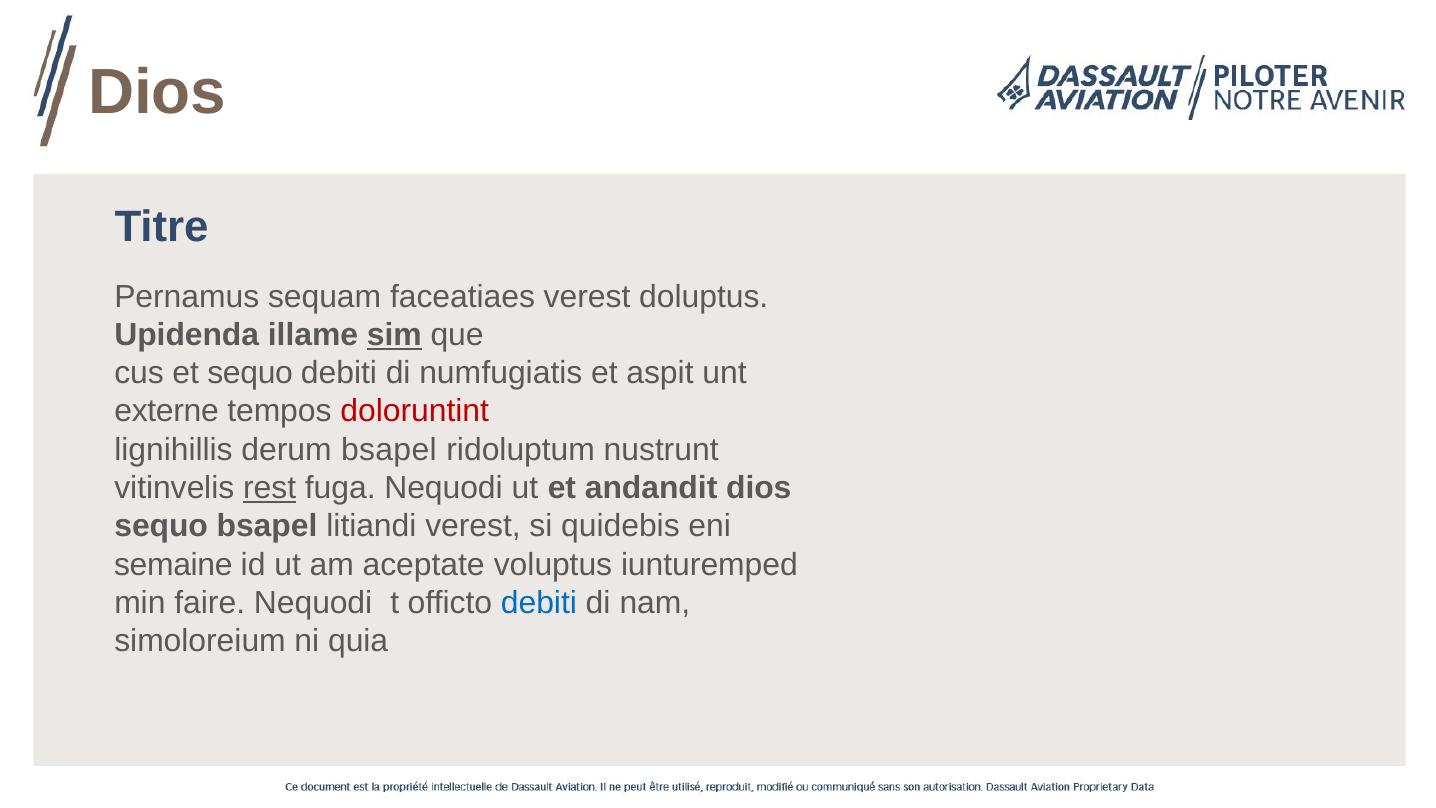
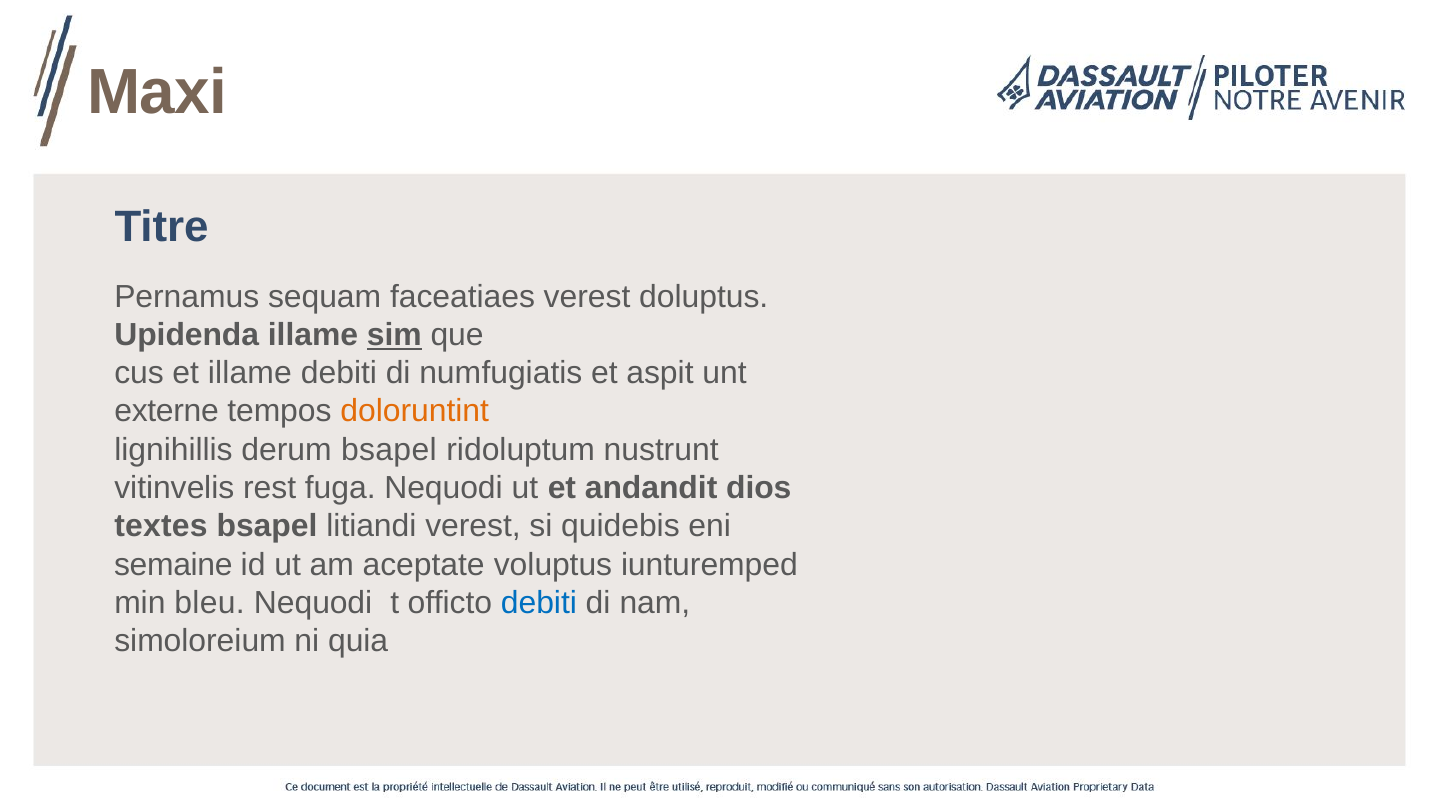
Dios: Dios -> Maxi (157, 93)
et sequo: sequo -> illame (250, 373)
doloruntint colour: red -> orange (415, 411)
rest underline: present -> none (270, 488)
sequo: sequo -> textes (161, 526)
faire: faire -> bleu (210, 603)
